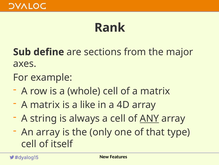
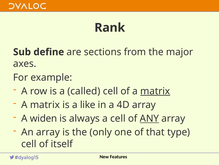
whole: whole -> called (84, 91)
matrix underline: none -> present (155, 91)
string: string -> widen (44, 118)
